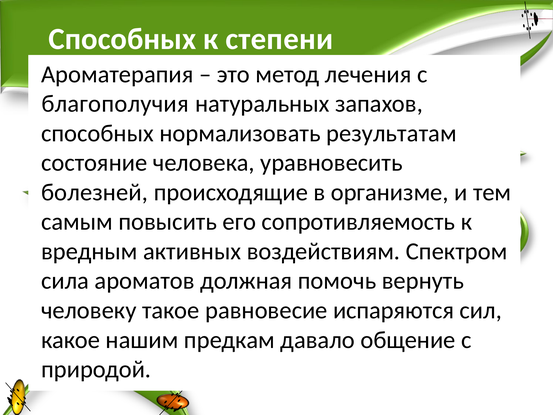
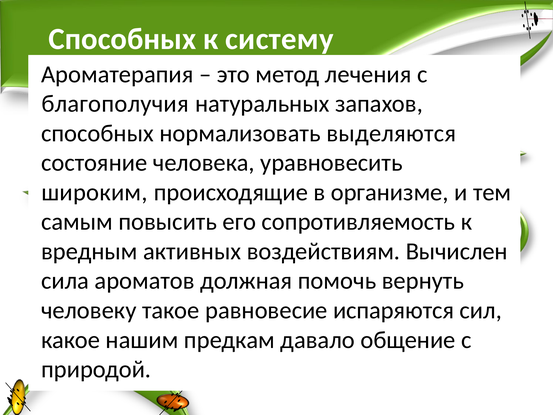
степени: степени -> систему (279, 39)
результатам: результатам -> выделяются (391, 133)
болезней: болезней -> широким (95, 192)
Спектром: Спектром -> Вычислен (457, 251)
